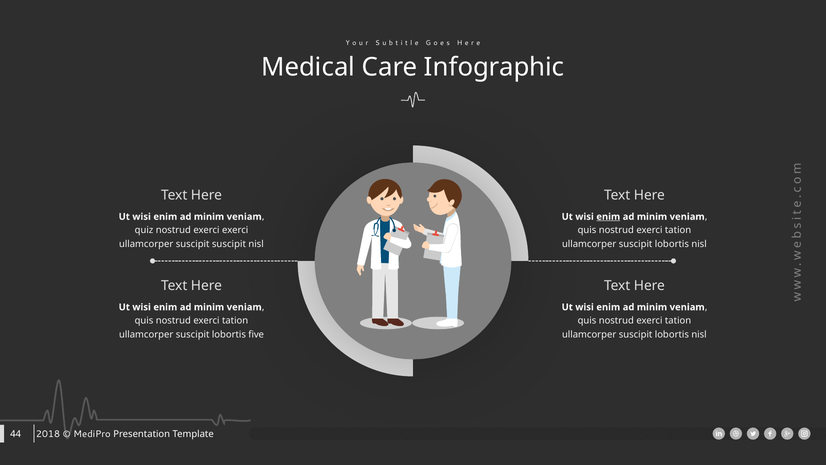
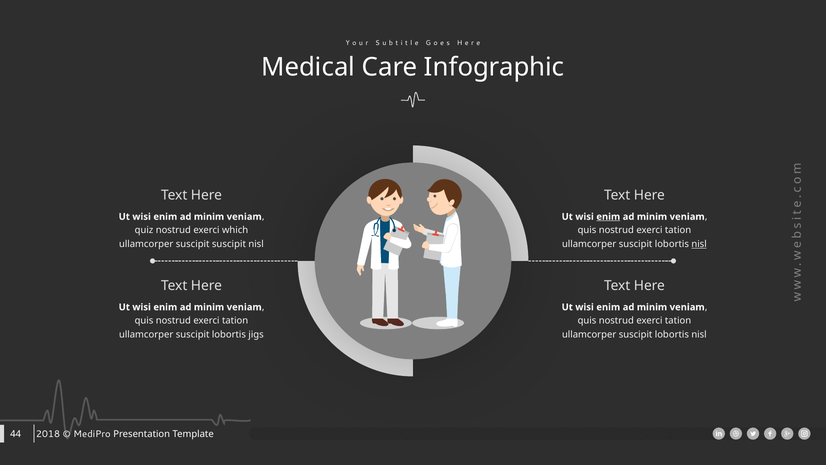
exerci exerci: exerci -> which (235, 230)
nisl underline: none -> present (699, 244)
five: five -> jigs (256, 334)
